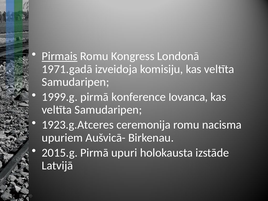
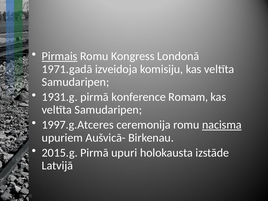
1999.g: 1999.g -> 1931.g (60, 97)
Iovanca: Iovanca -> Romam (188, 97)
1923.g.Atceres: 1923.g.Atceres -> 1997.g.Atceres (78, 125)
nacisma underline: none -> present (222, 125)
